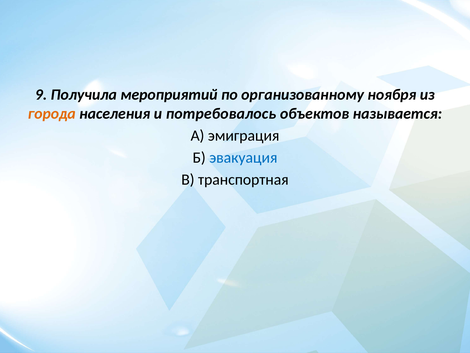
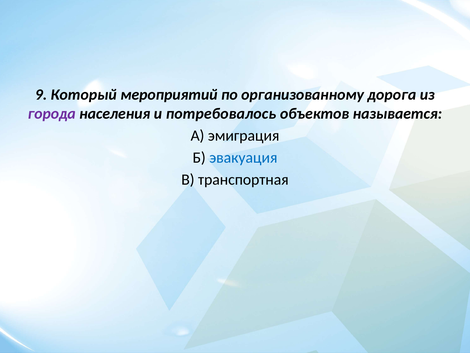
Получила: Получила -> Который (84, 95)
ноября: ноября -> дорога (392, 95)
города colour: orange -> purple (52, 113)
